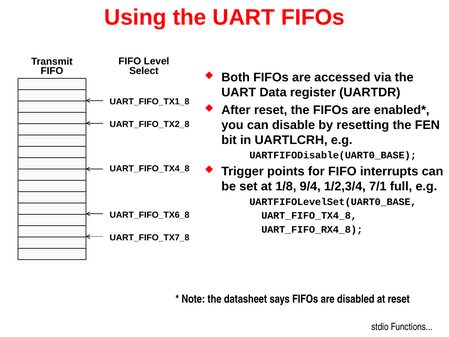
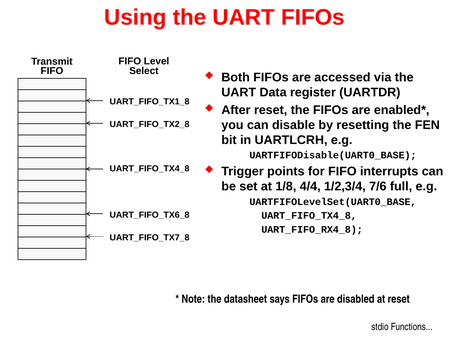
9/4: 9/4 -> 4/4 (310, 186)
7/1: 7/1 -> 7/6 (378, 186)
